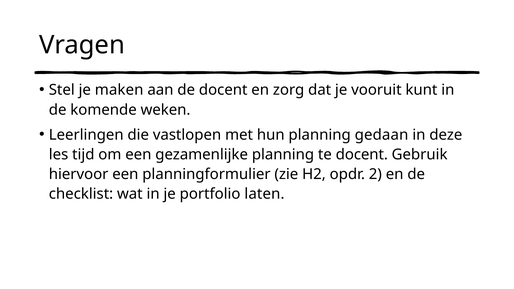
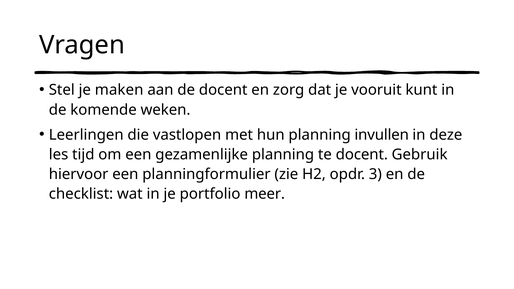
gedaan: gedaan -> invullen (382, 135)
2: 2 -> 3 (375, 174)
laten: laten -> meer (265, 194)
